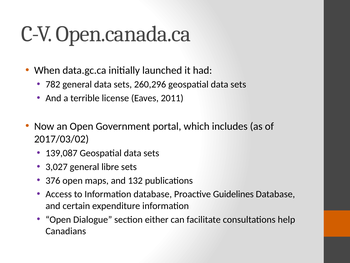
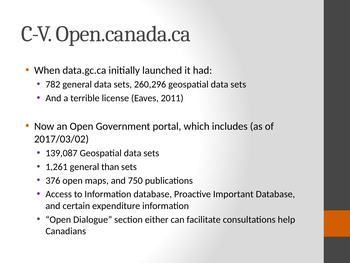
3,027: 3,027 -> 1,261 (57, 167)
libre: libre -> than (110, 167)
132: 132 -> 750 (135, 180)
Guidelines: Guidelines -> Important (233, 194)
